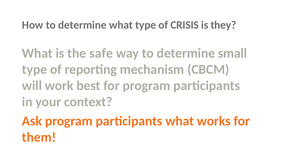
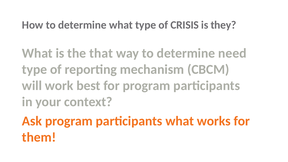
safe: safe -> that (101, 53)
small: small -> need (232, 53)
